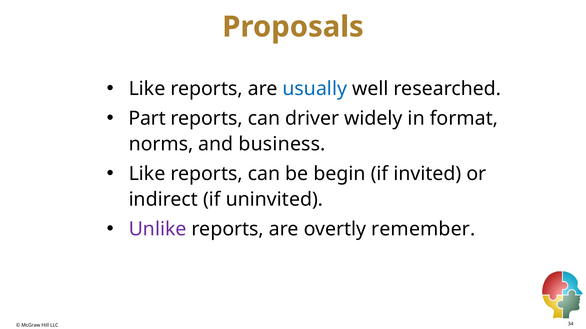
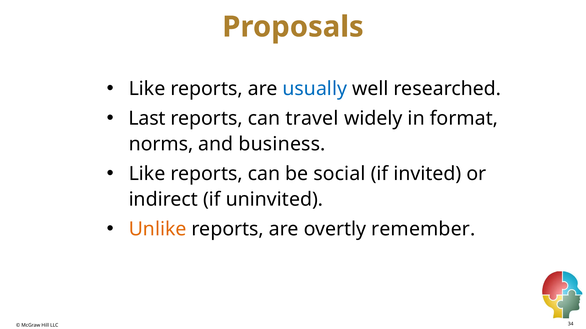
Part: Part -> Last (147, 119)
driver: driver -> travel (312, 119)
begin: begin -> social (339, 174)
Unlike colour: purple -> orange (158, 230)
